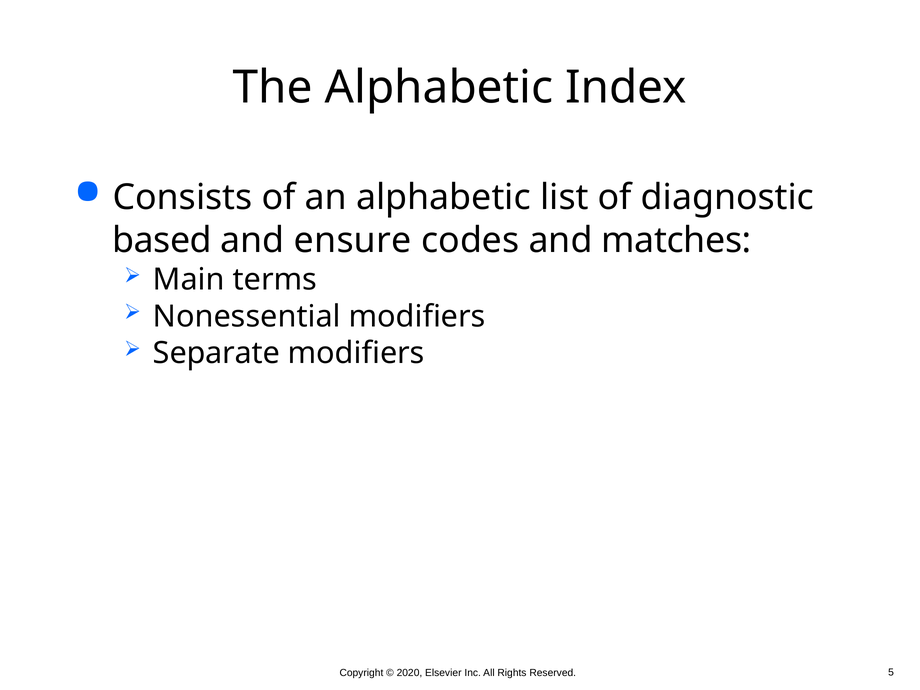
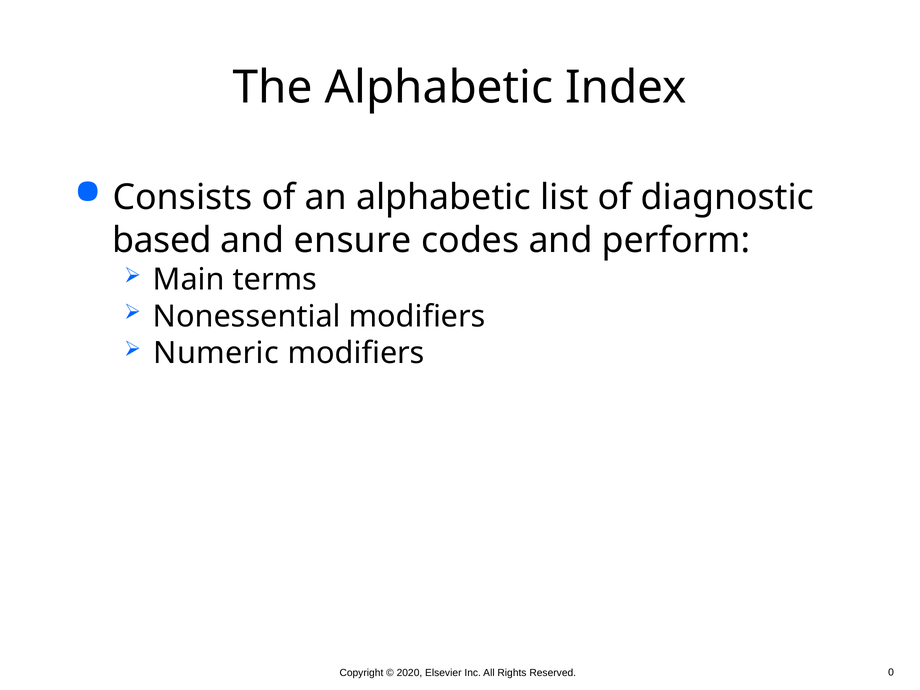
matches: matches -> perform (676, 240)
Separate: Separate -> Numeric (216, 353)
5: 5 -> 0 (891, 672)
